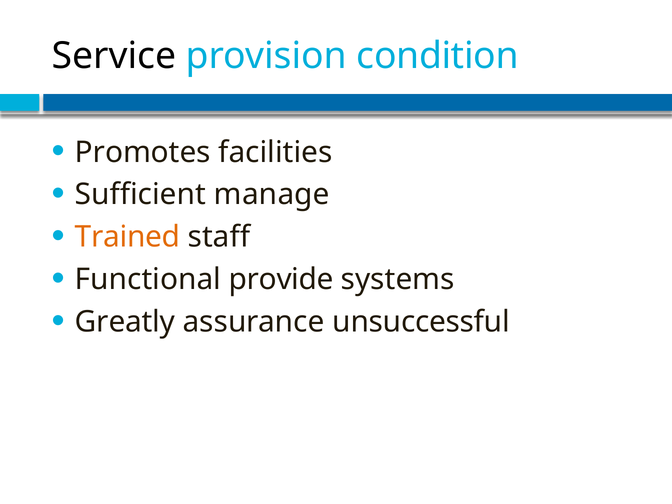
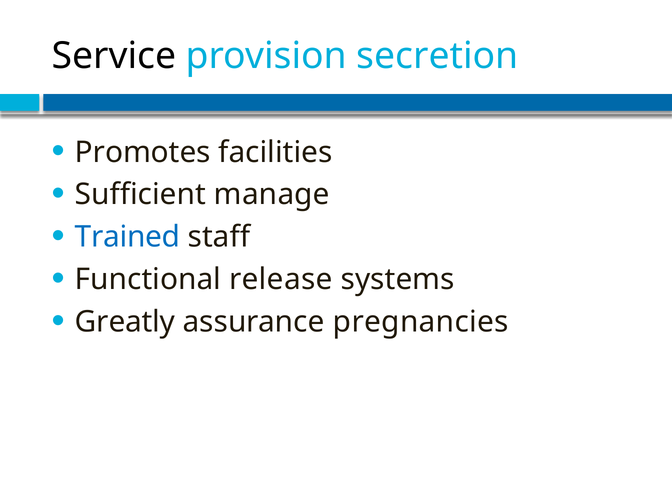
condition: condition -> secretion (437, 56)
Trained colour: orange -> blue (128, 237)
provide: provide -> release (281, 279)
unsuccessful: unsuccessful -> pregnancies (421, 322)
